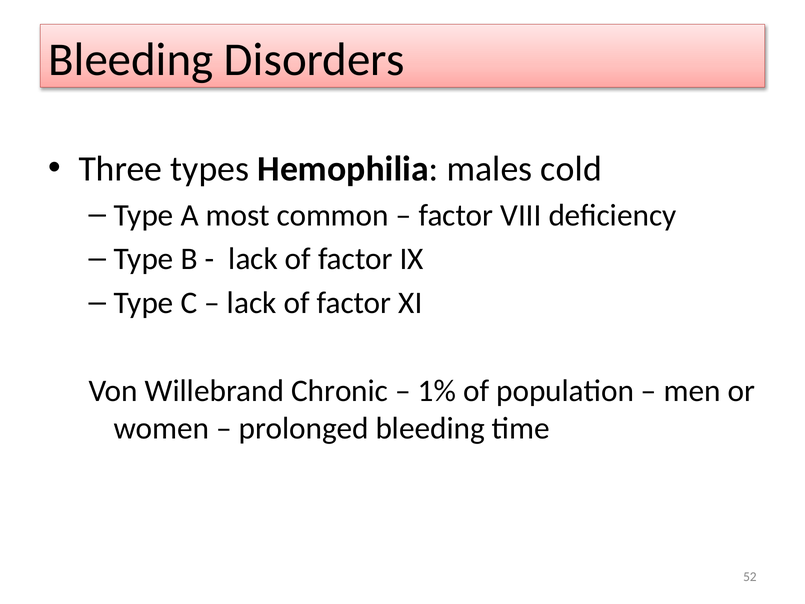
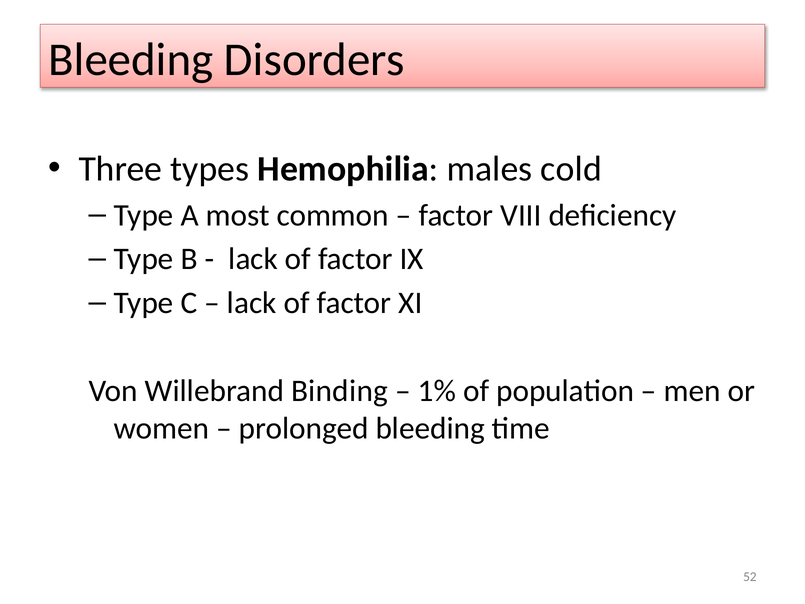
Chronic: Chronic -> Binding (340, 391)
